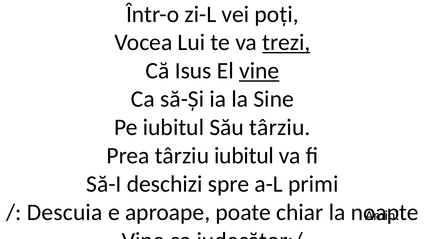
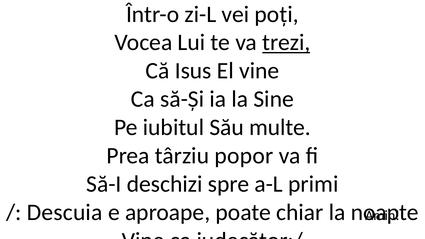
vine underline: present -> none (259, 71)
Său târziu: târziu -> multe (280, 128)
târziu iubitul: iubitul -> popor (244, 156)
